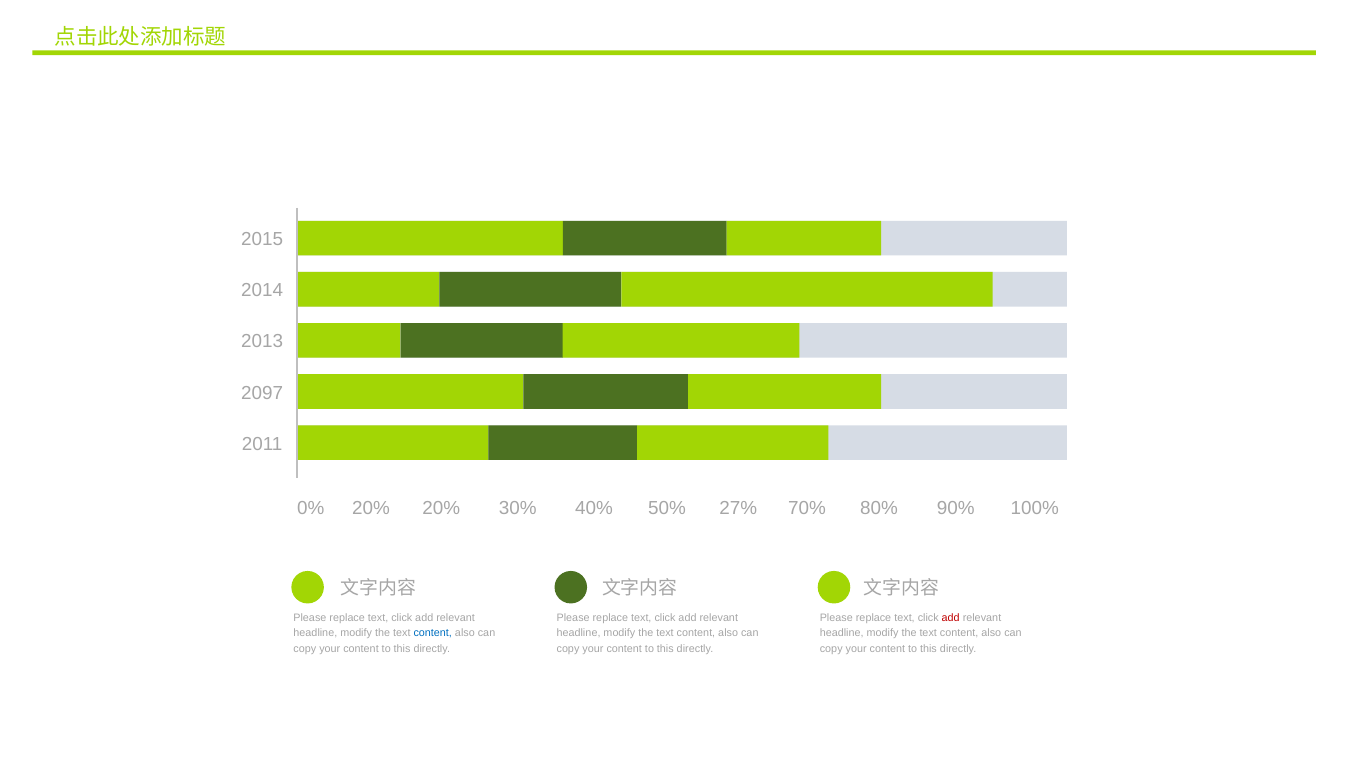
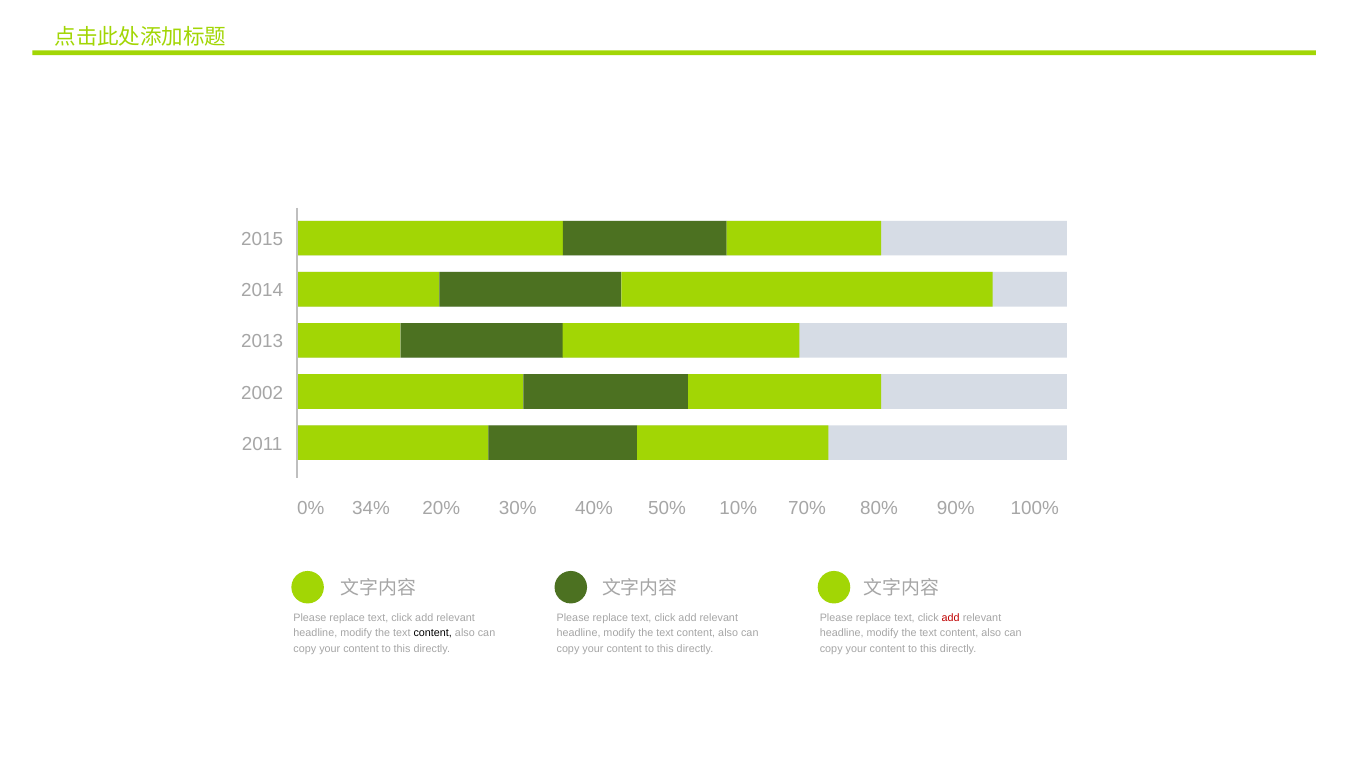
2097: 2097 -> 2002 (262, 393)
0% 20%: 20% -> 34% (371, 508)
27%: 27% -> 10% (738, 508)
content colour: blue -> black (433, 633)
